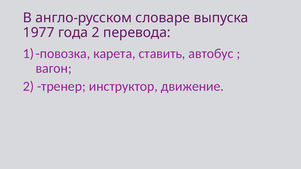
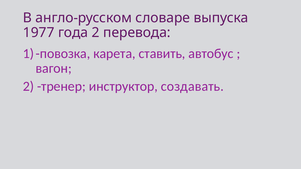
движение: движение -> создавать (192, 87)
